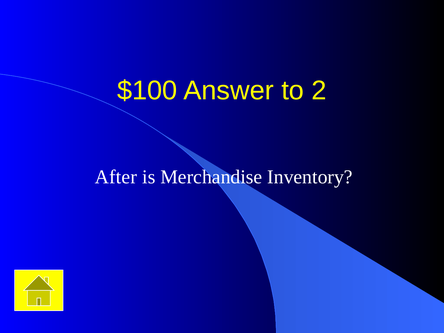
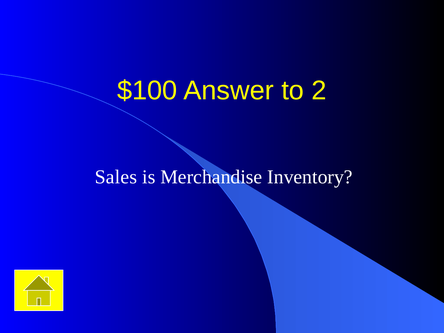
After: After -> Sales (116, 177)
